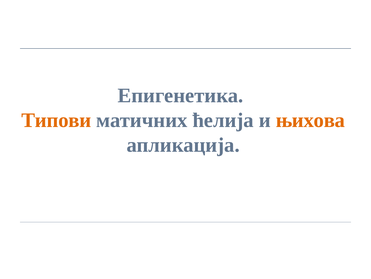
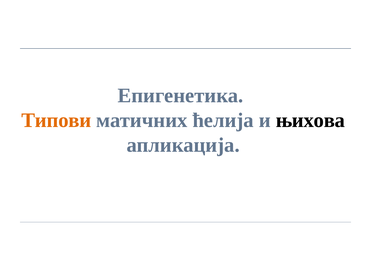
њихова colour: orange -> black (310, 120)
